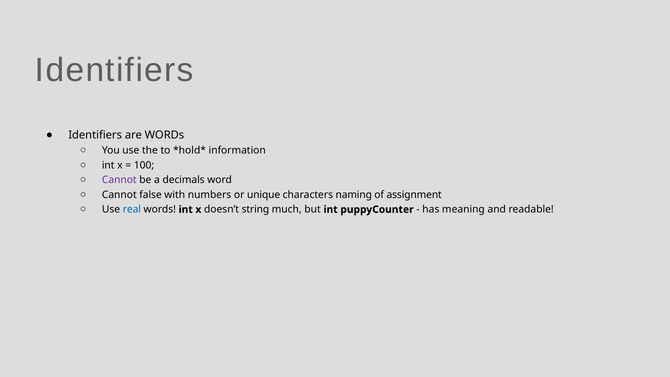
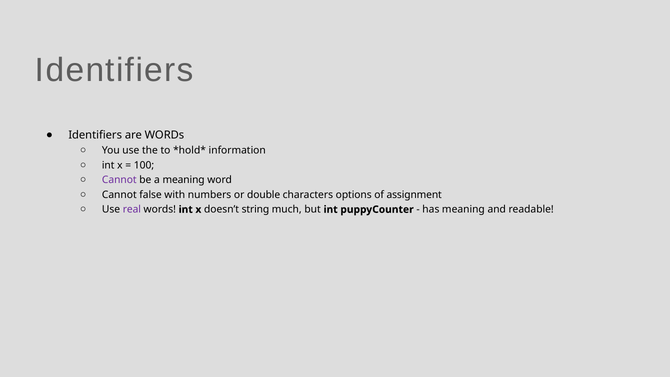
a decimals: decimals -> meaning (184, 180)
unique: unique -> double (264, 195)
naming: naming -> options (354, 195)
real colour: blue -> purple (132, 209)
